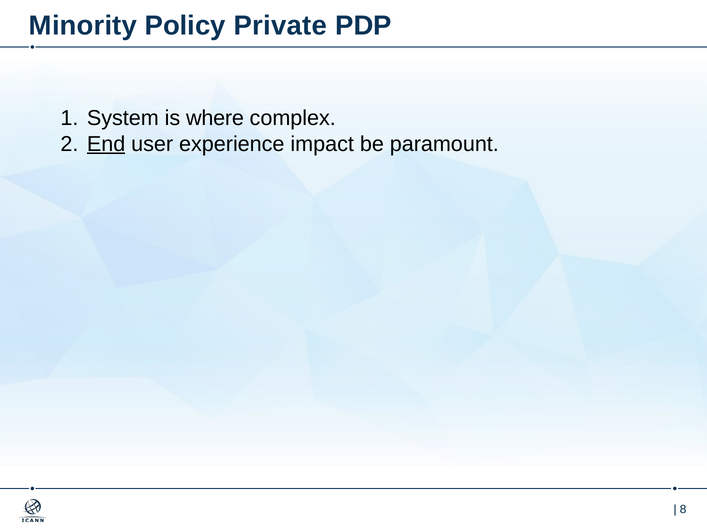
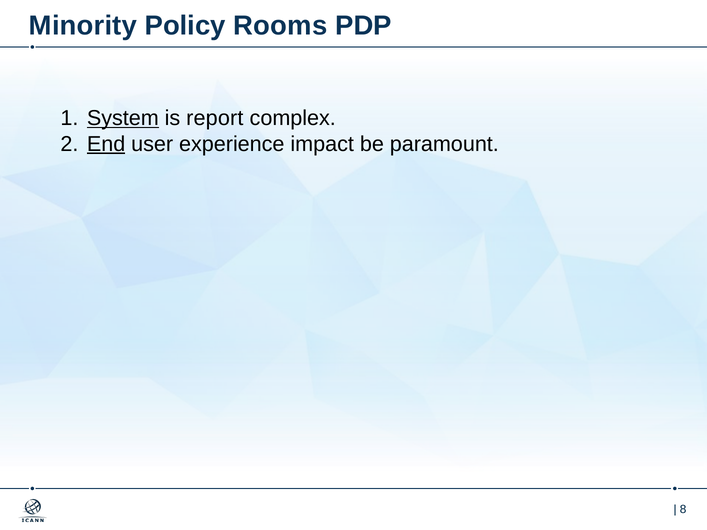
Private: Private -> Rooms (280, 26)
System underline: none -> present (123, 118)
where: where -> report (215, 118)
